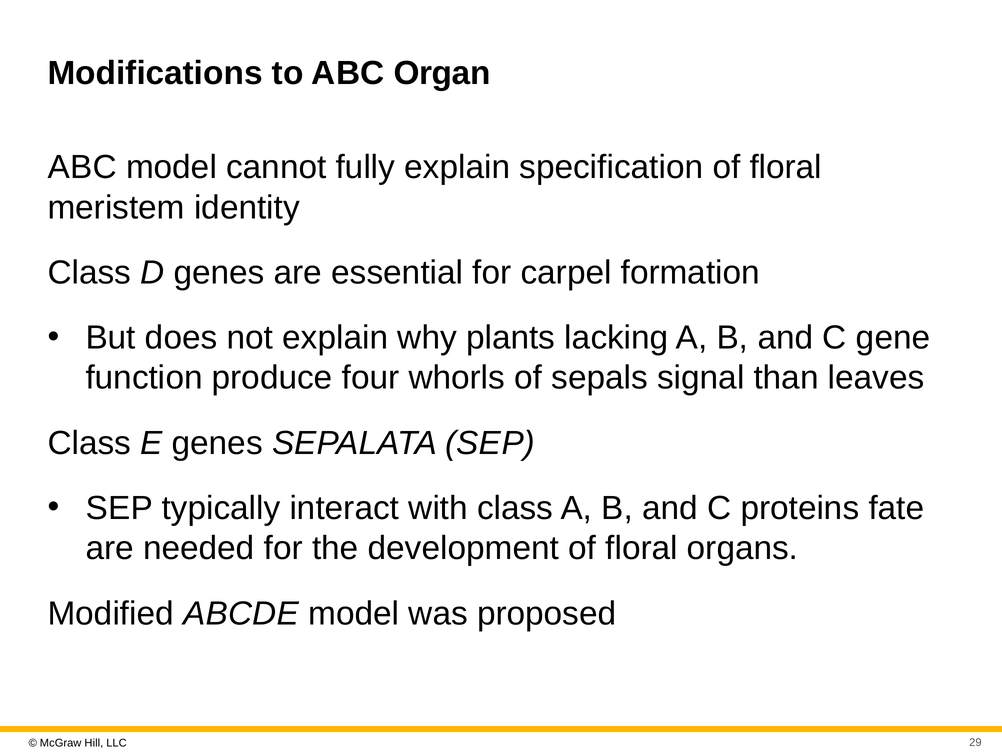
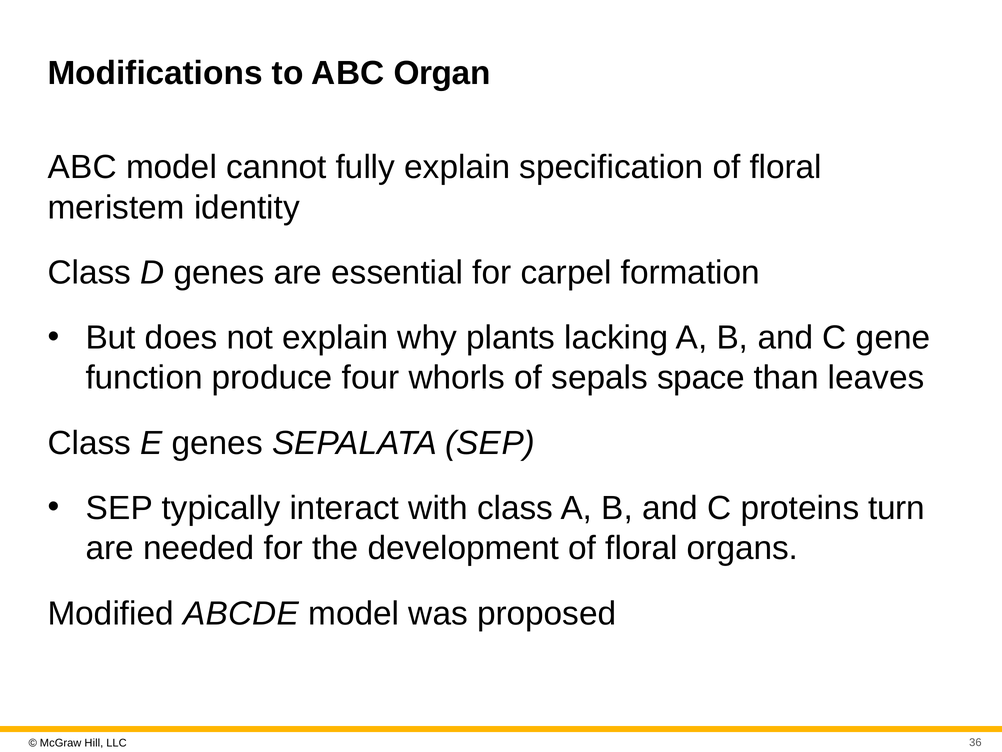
signal: signal -> space (701, 378)
fate: fate -> turn (897, 508)
29: 29 -> 36 (975, 742)
